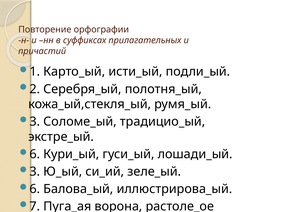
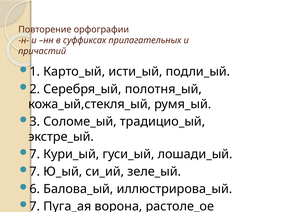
6: 6 -> 7 (35, 154)
3: 3 -> 7 (35, 172)
